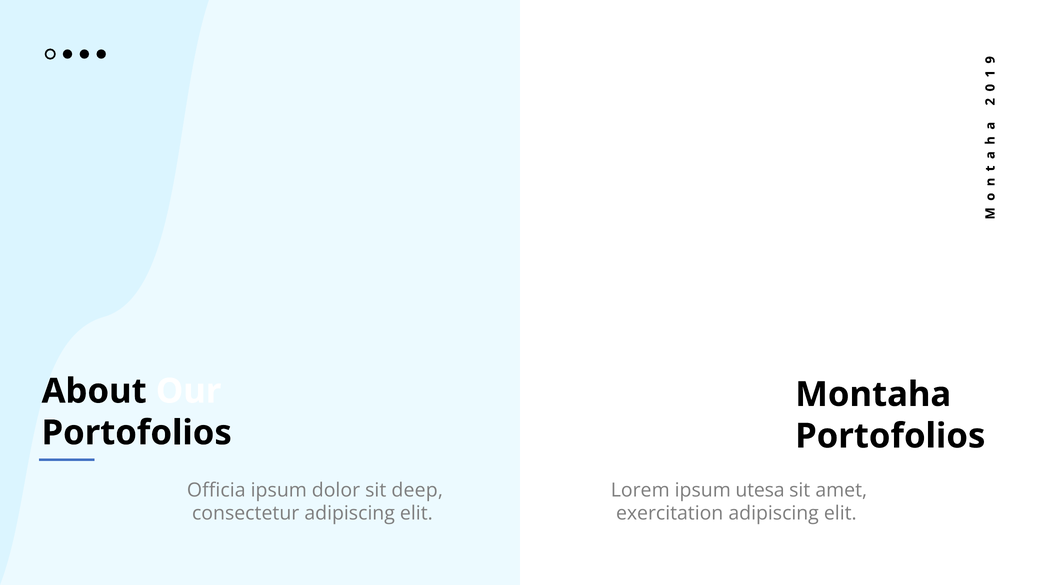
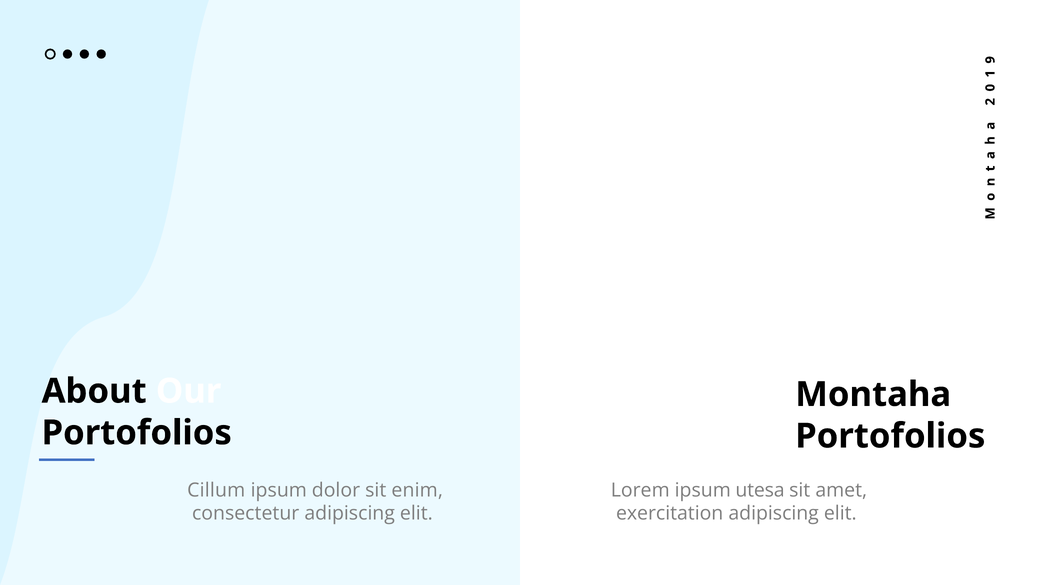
Officia: Officia -> Cillum (216, 490)
deep: deep -> enim (417, 490)
